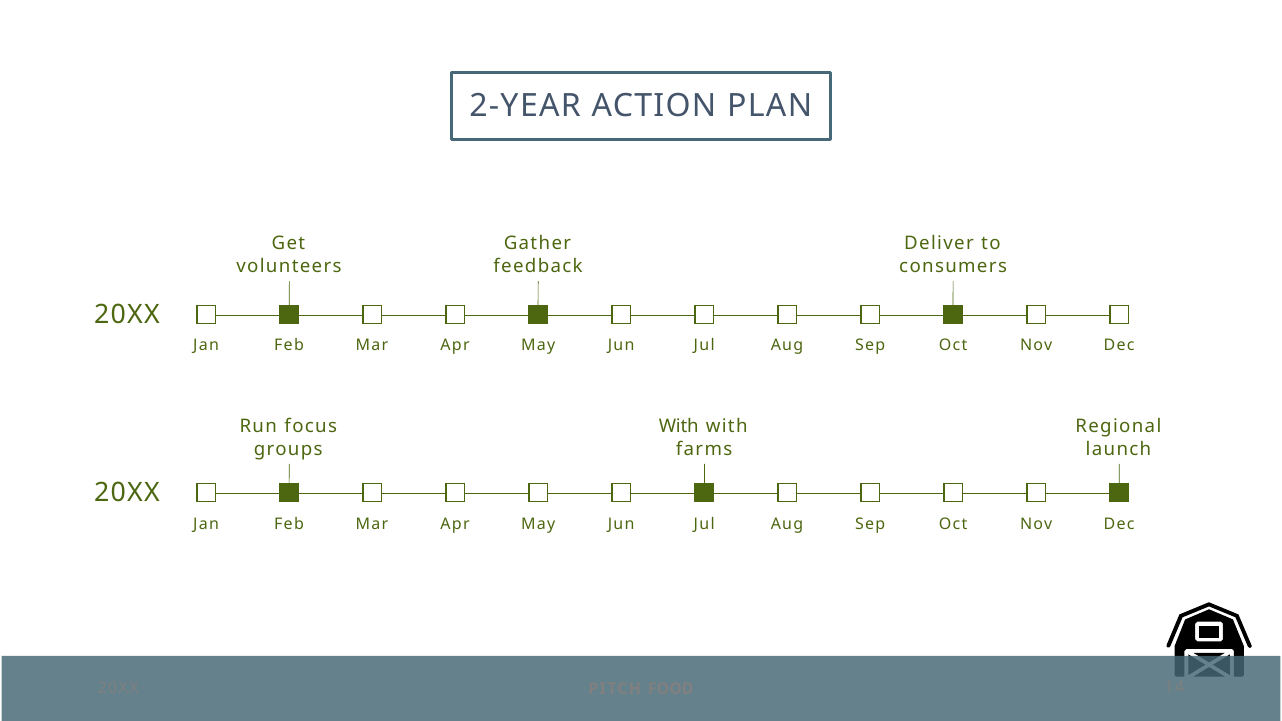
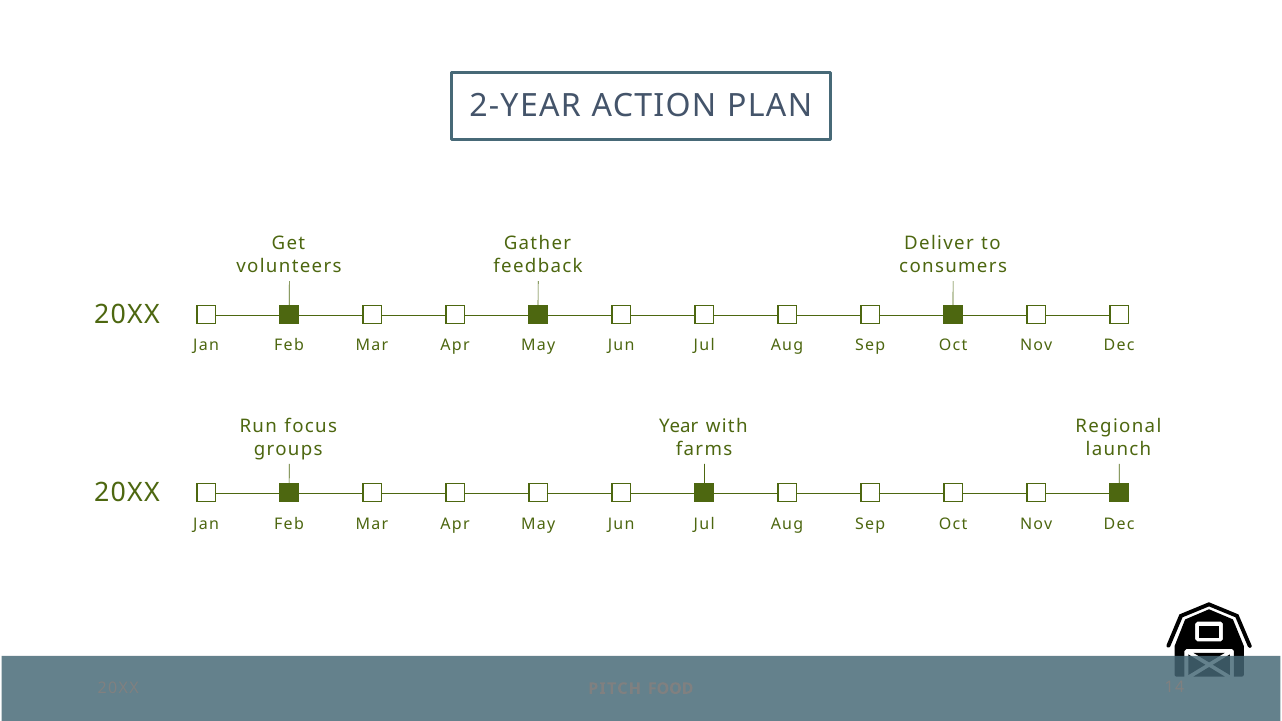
With: With -> Year (679, 427)
